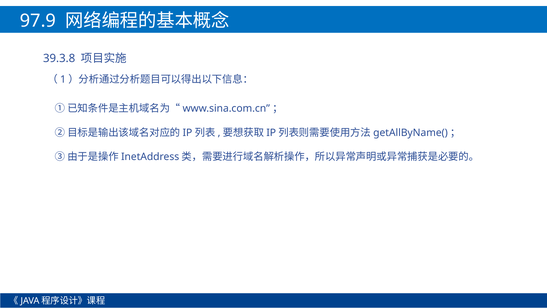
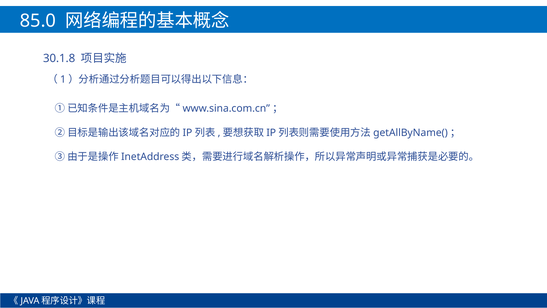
97.9: 97.9 -> 85.0 (38, 21)
39.3.8: 39.3.8 -> 30.1.8 (59, 58)
